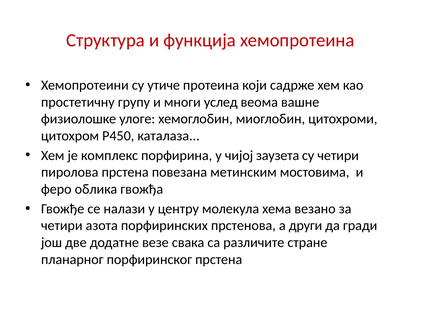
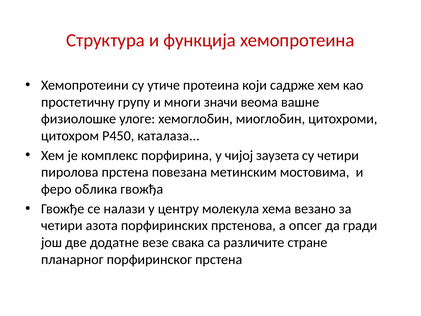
услед: услед -> значи (221, 102)
други: други -> опсег (305, 226)
